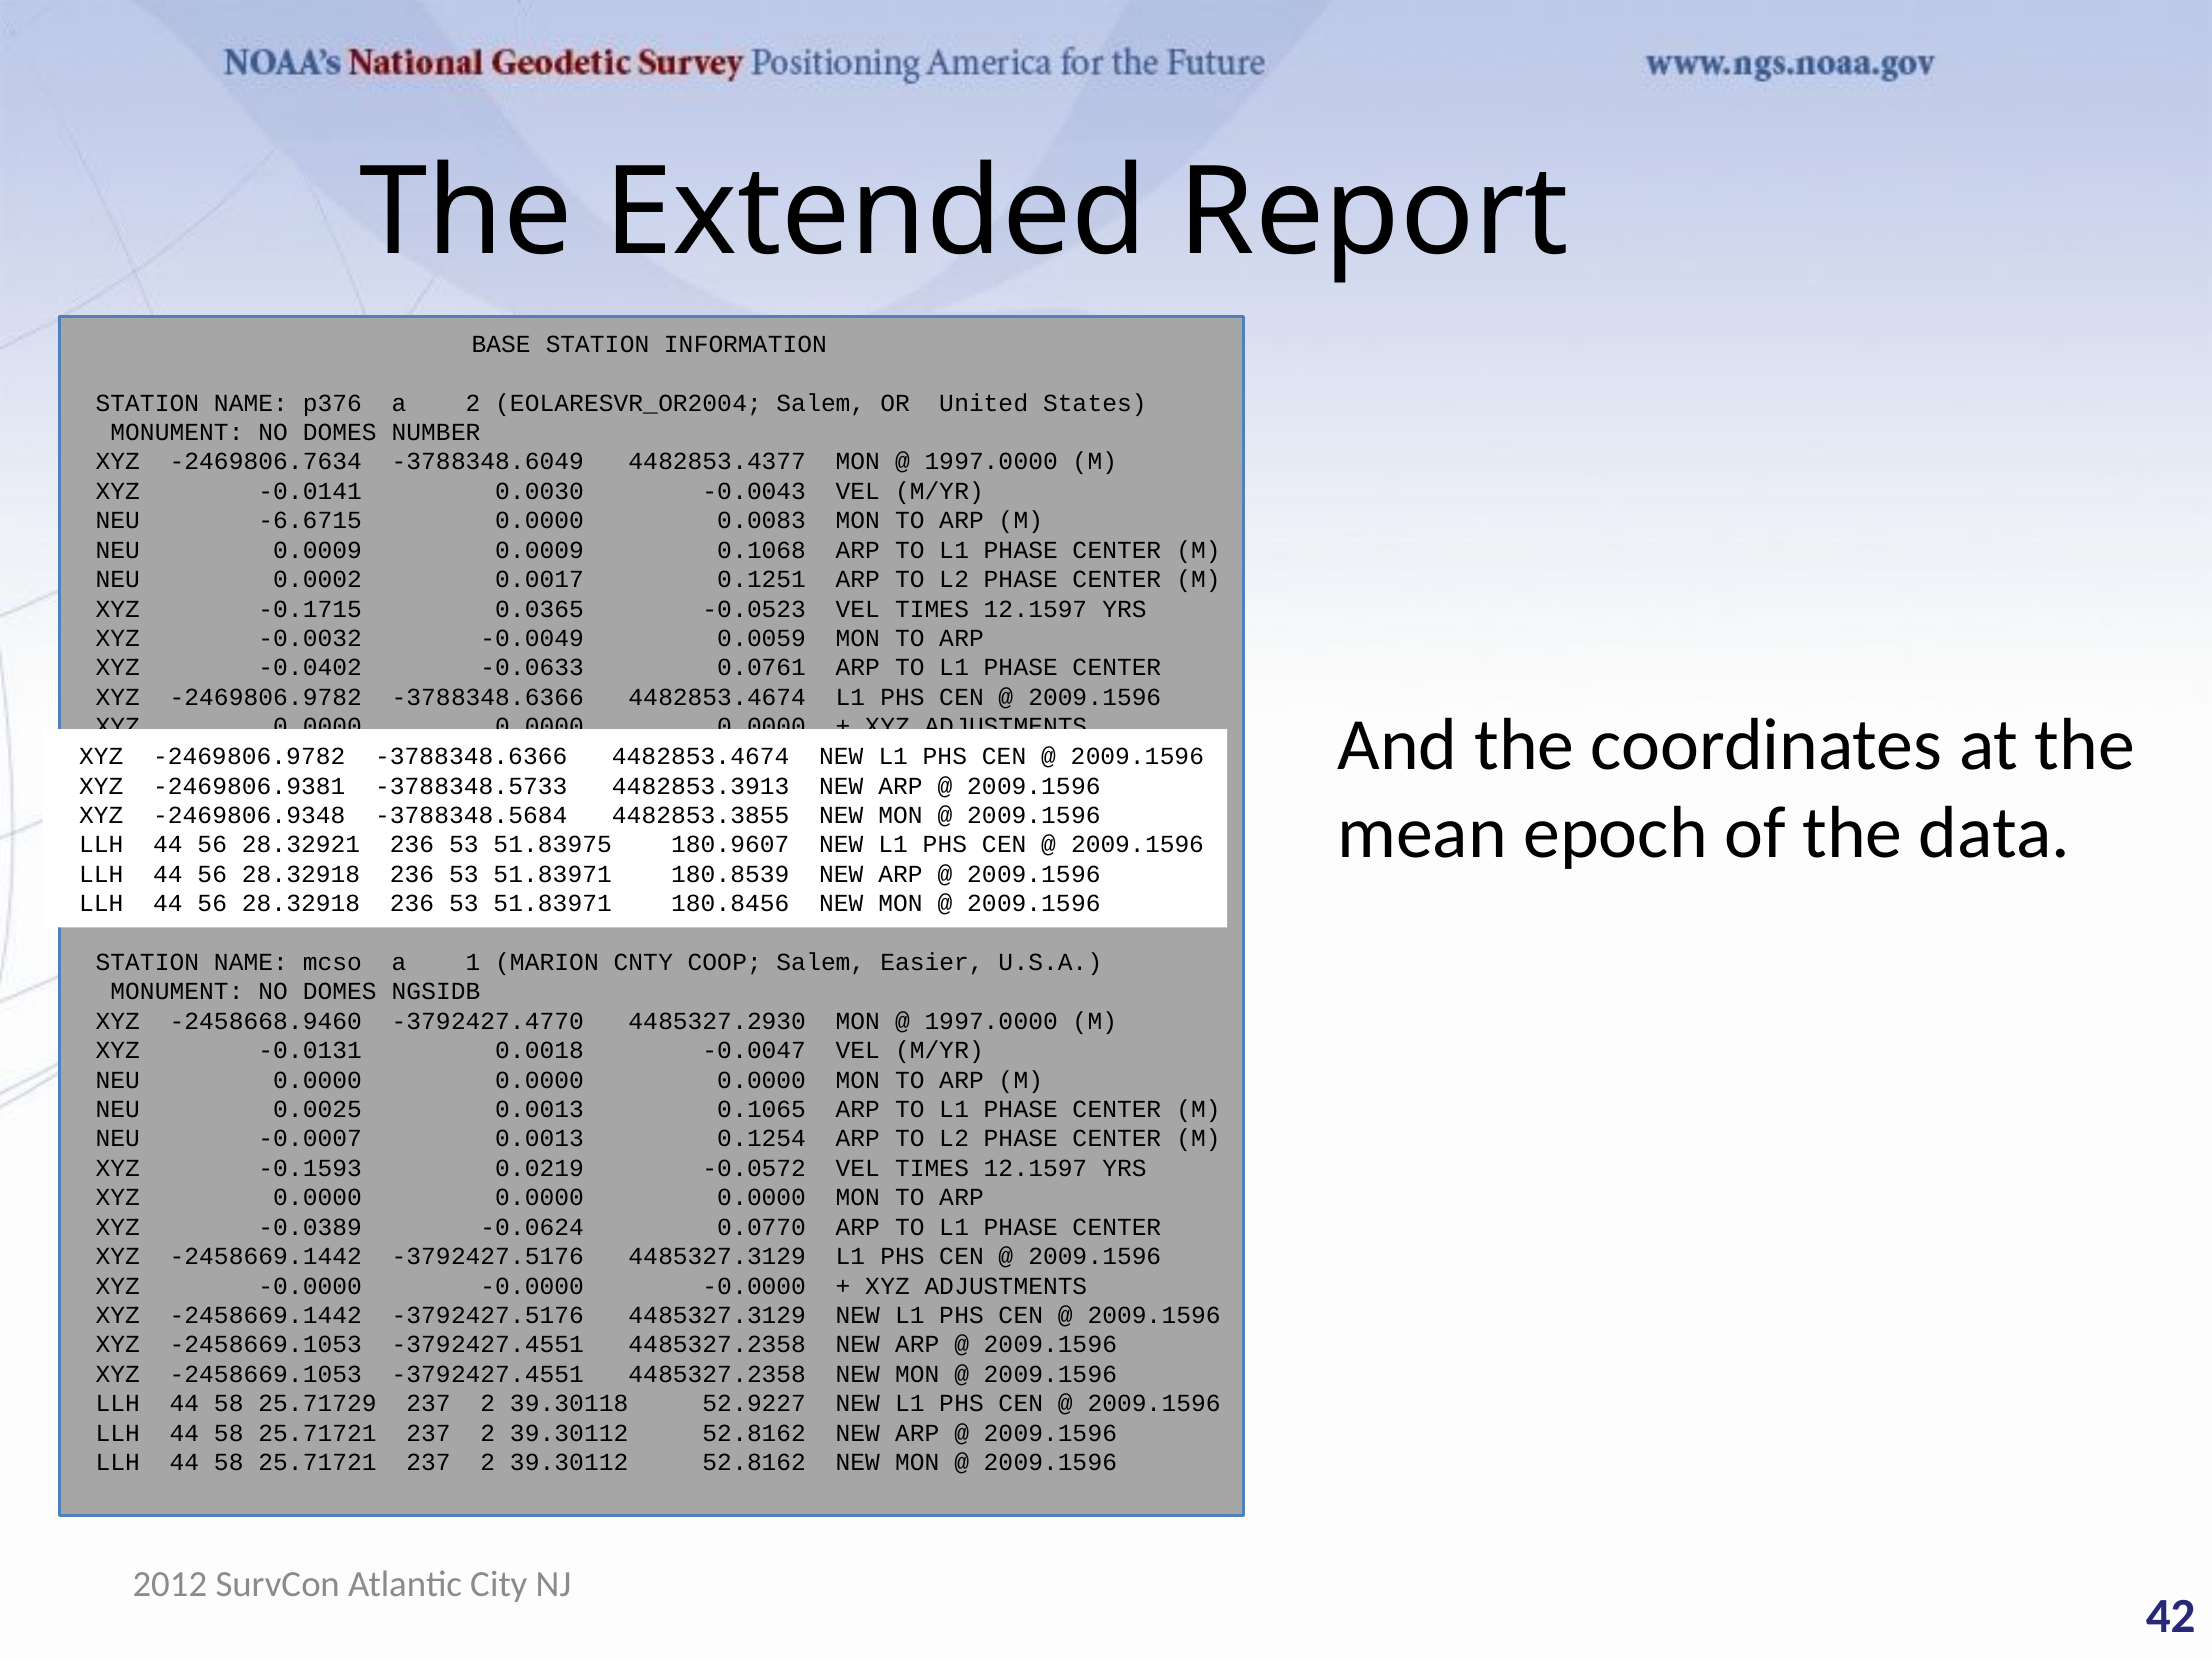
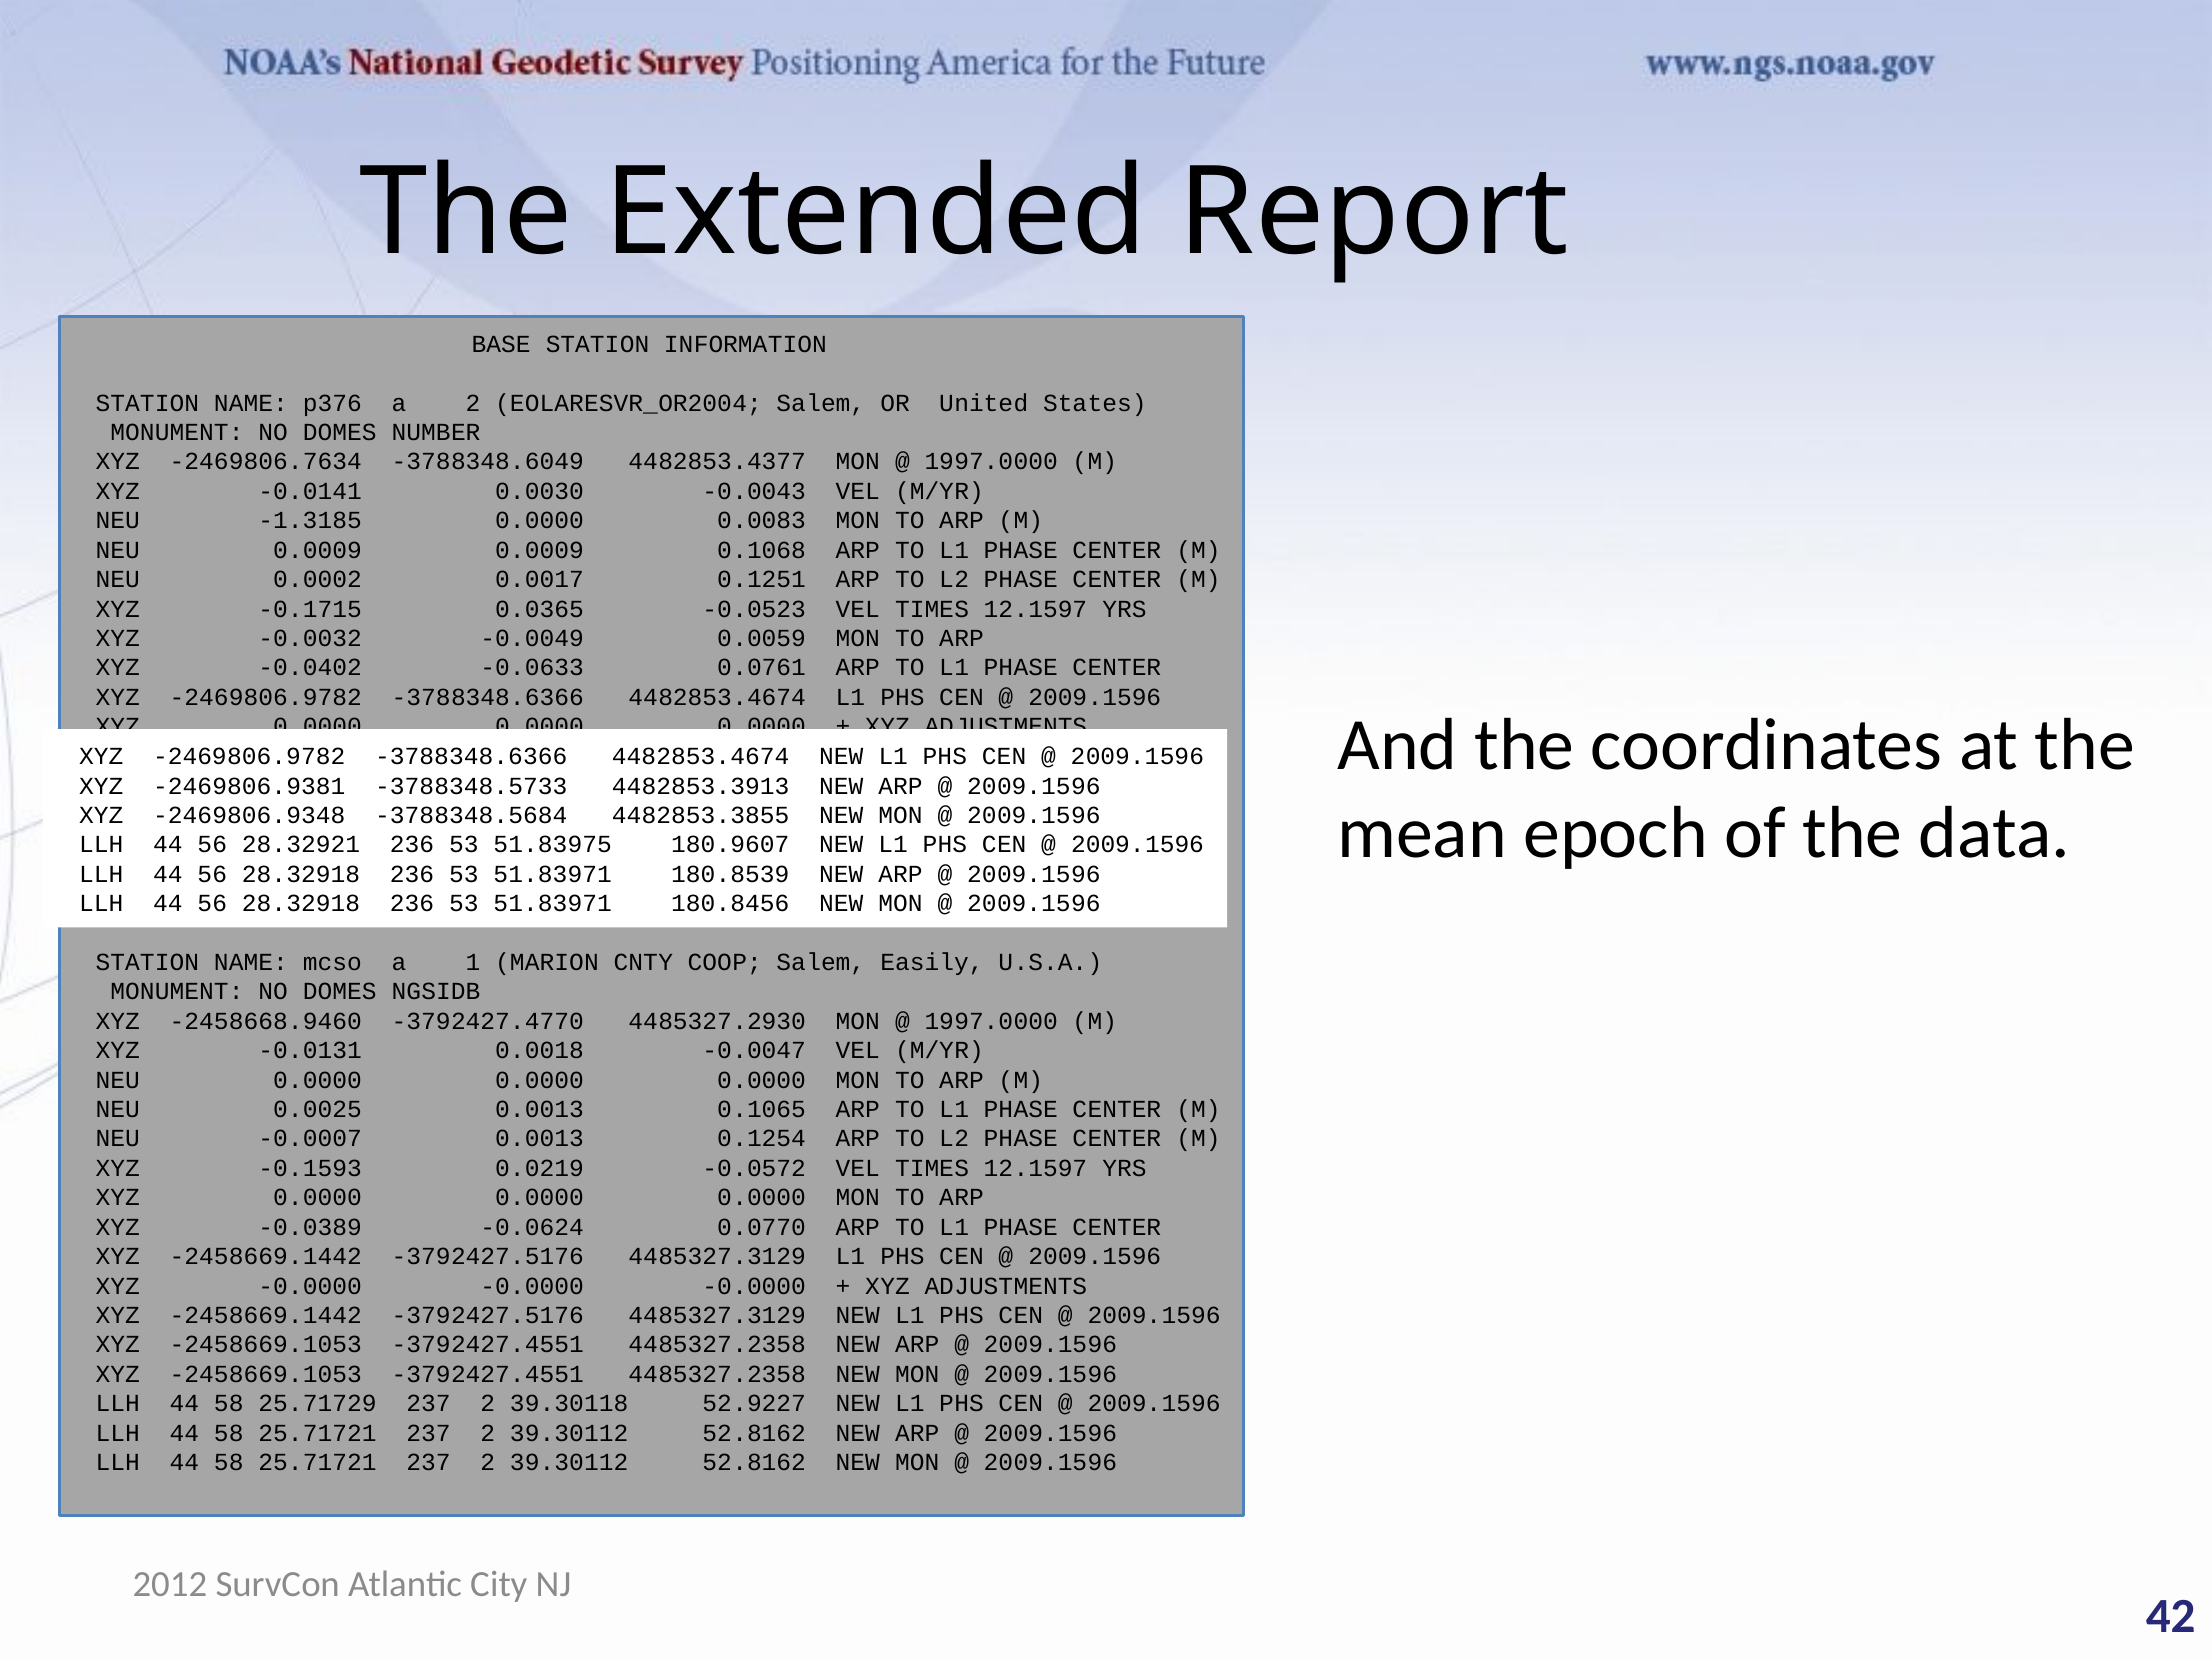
-6.6715: -6.6715 -> -1.3185 (310, 521)
Easier: Easier -> Easily (932, 962)
